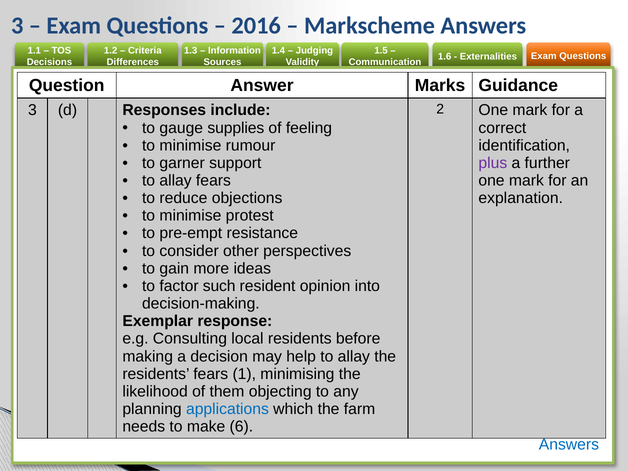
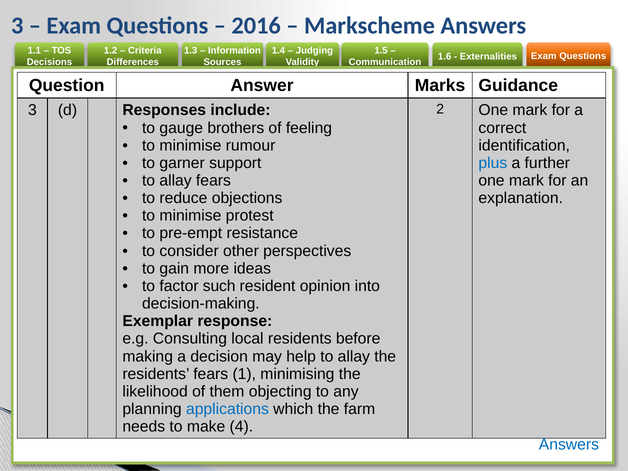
supplies: supplies -> brothers (236, 128)
plus colour: purple -> blue (493, 163)
6: 6 -> 4 (241, 427)
